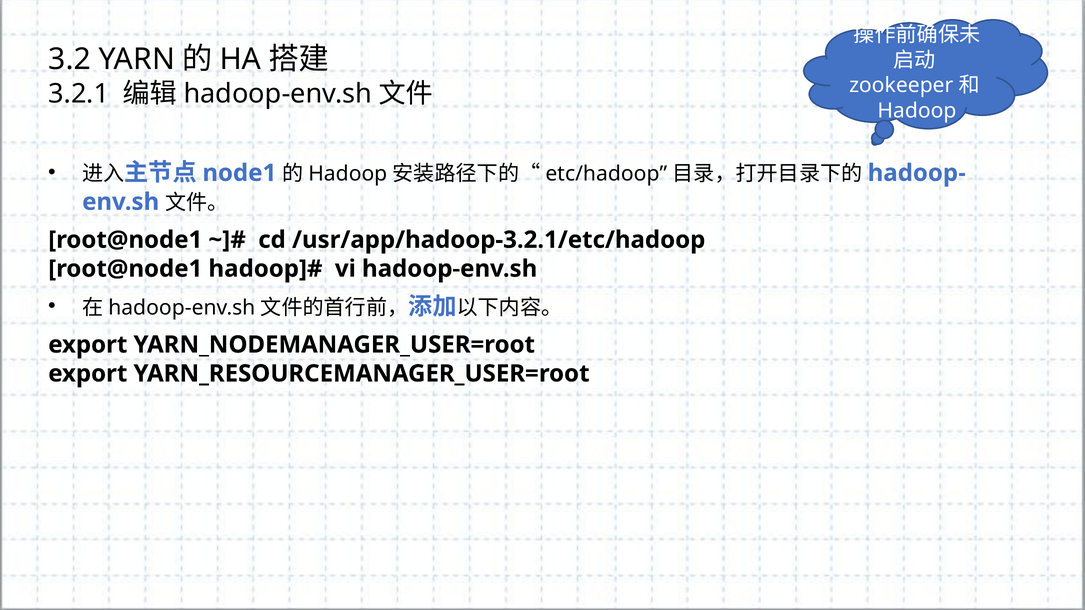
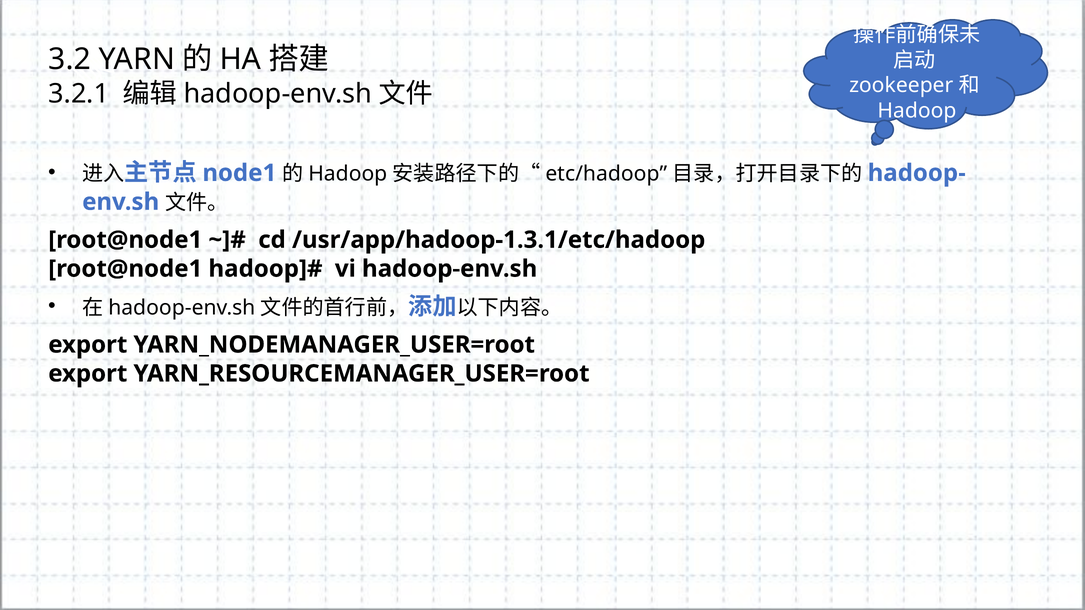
/usr/app/hadoop-3.2.1/etc/hadoop: /usr/app/hadoop-3.2.1/etc/hadoop -> /usr/app/hadoop-1.3.1/etc/hadoop (499, 240)
